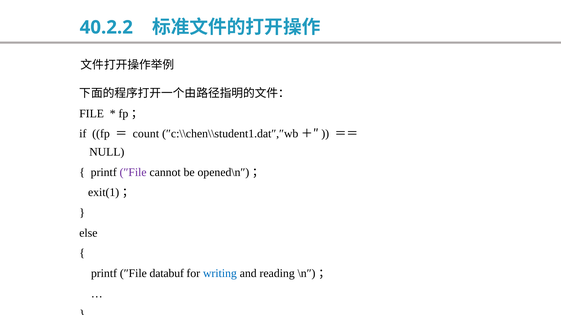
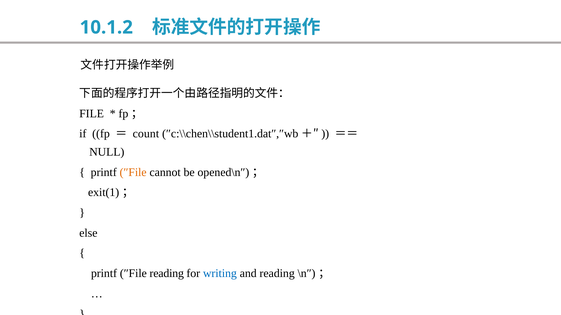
40.2.2: 40.2.2 -> 10.1.2 (106, 27)
″File colour: purple -> orange (133, 172)
″File databuf: databuf -> reading (167, 274)
